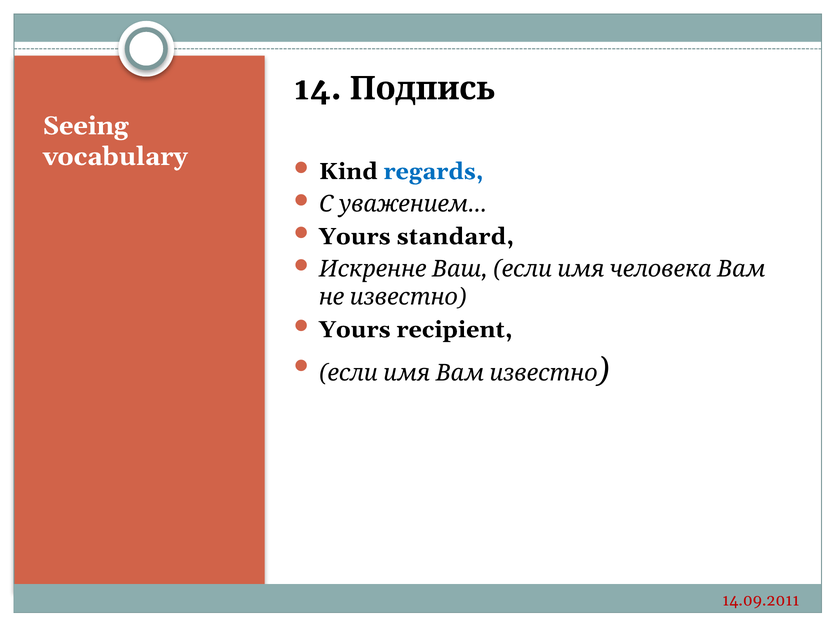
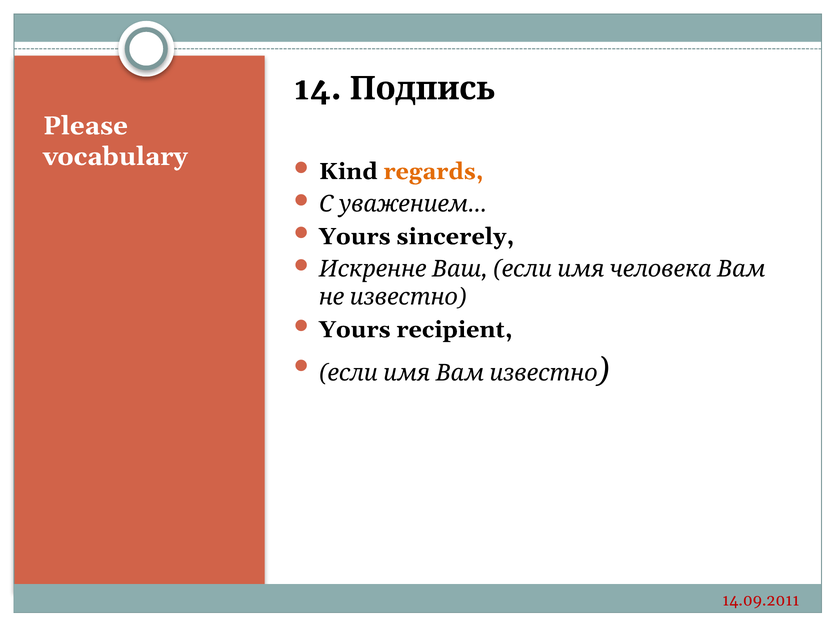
Seeing: Seeing -> Please (85, 126)
regards colour: blue -> orange (433, 171)
standard: standard -> sincerely (455, 237)
